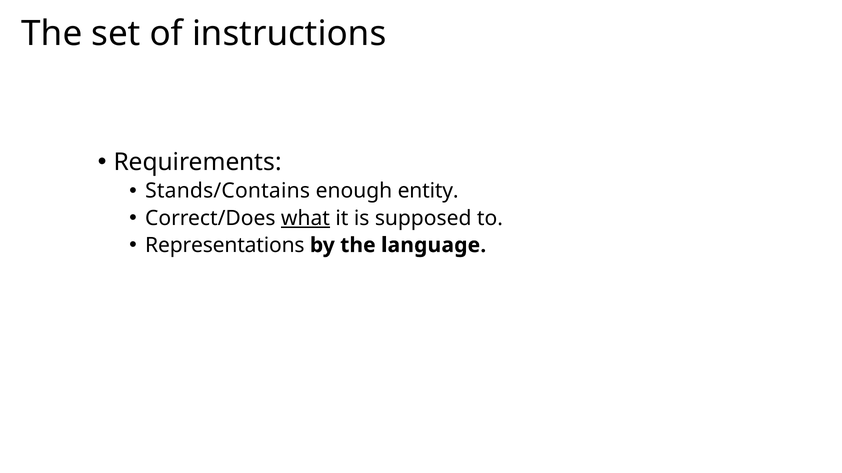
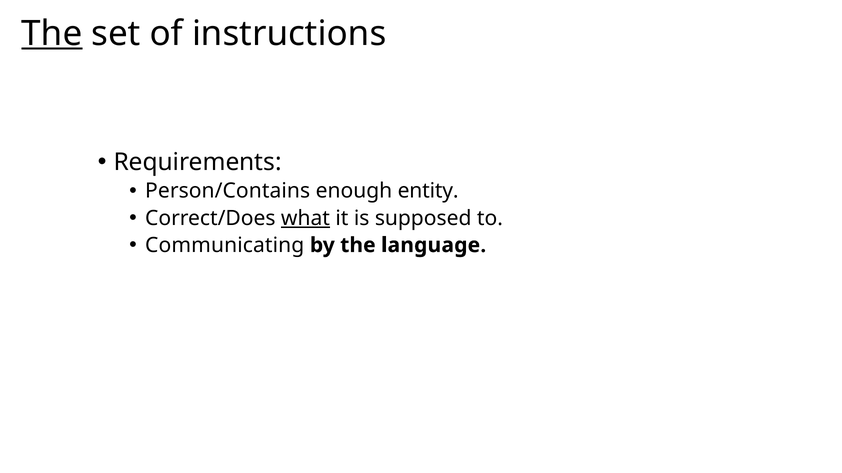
The underline: none -> present (52, 34)
Stands/Contains: Stands/Contains -> Person/Contains (228, 191)
Representations: Representations -> Communicating (225, 245)
